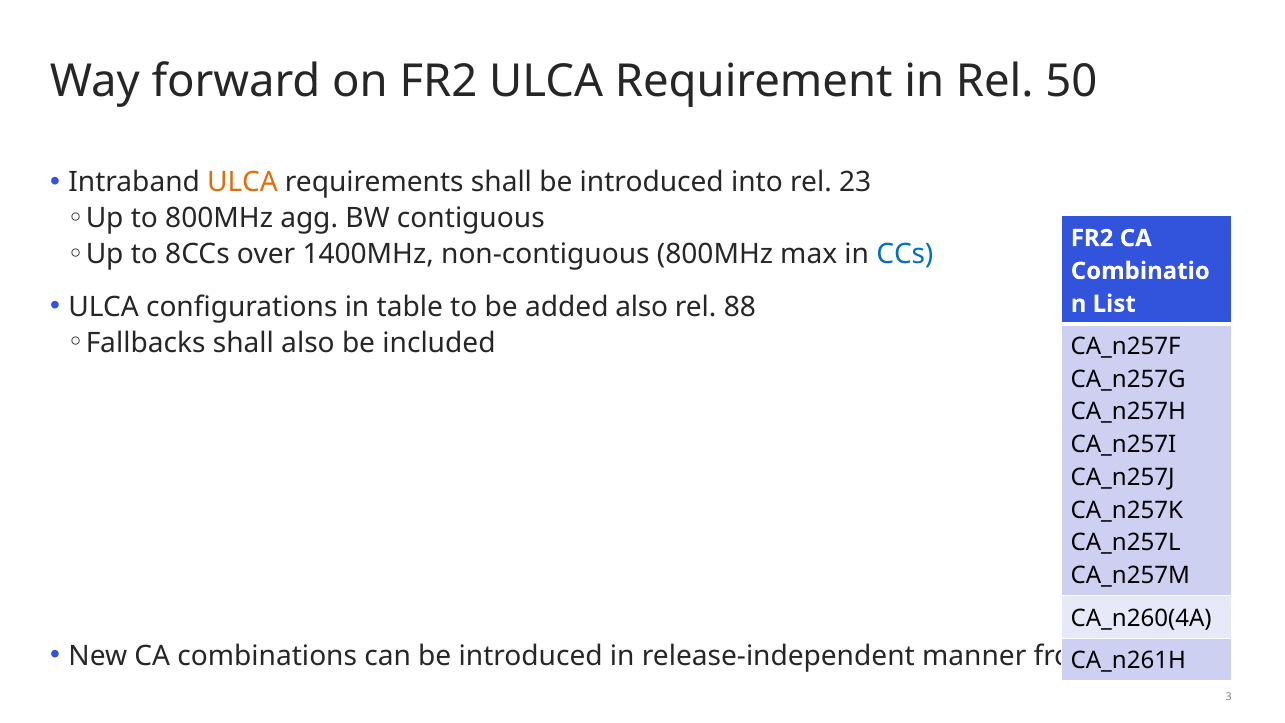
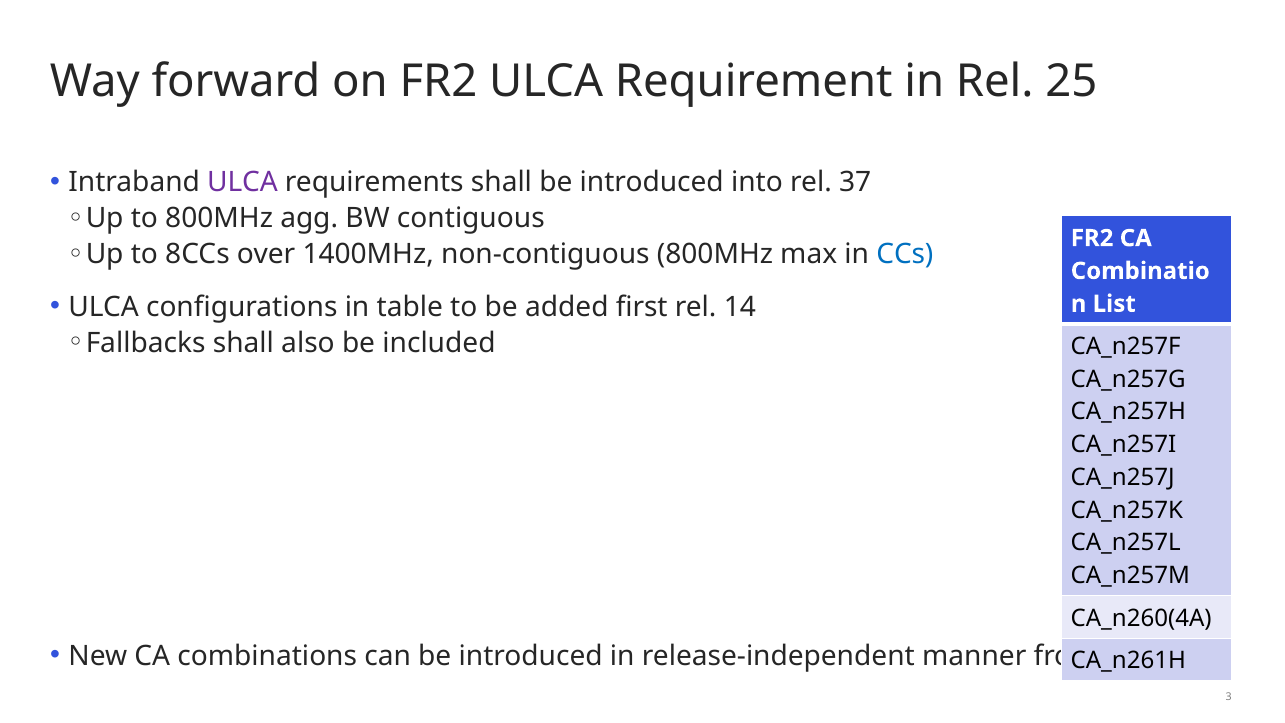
50: 50 -> 25 (1071, 82)
ULCA colour: orange -> purple (242, 182)
23: 23 -> 37 (855, 182)
added also: also -> first (642, 307)
88: 88 -> 14 (740, 307)
